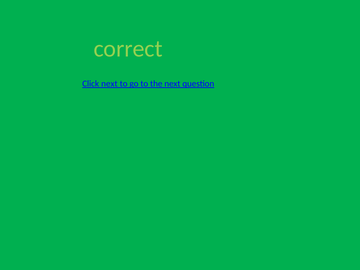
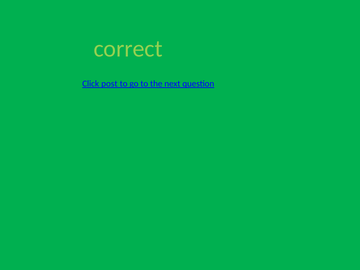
Click next: next -> post (109, 84)
